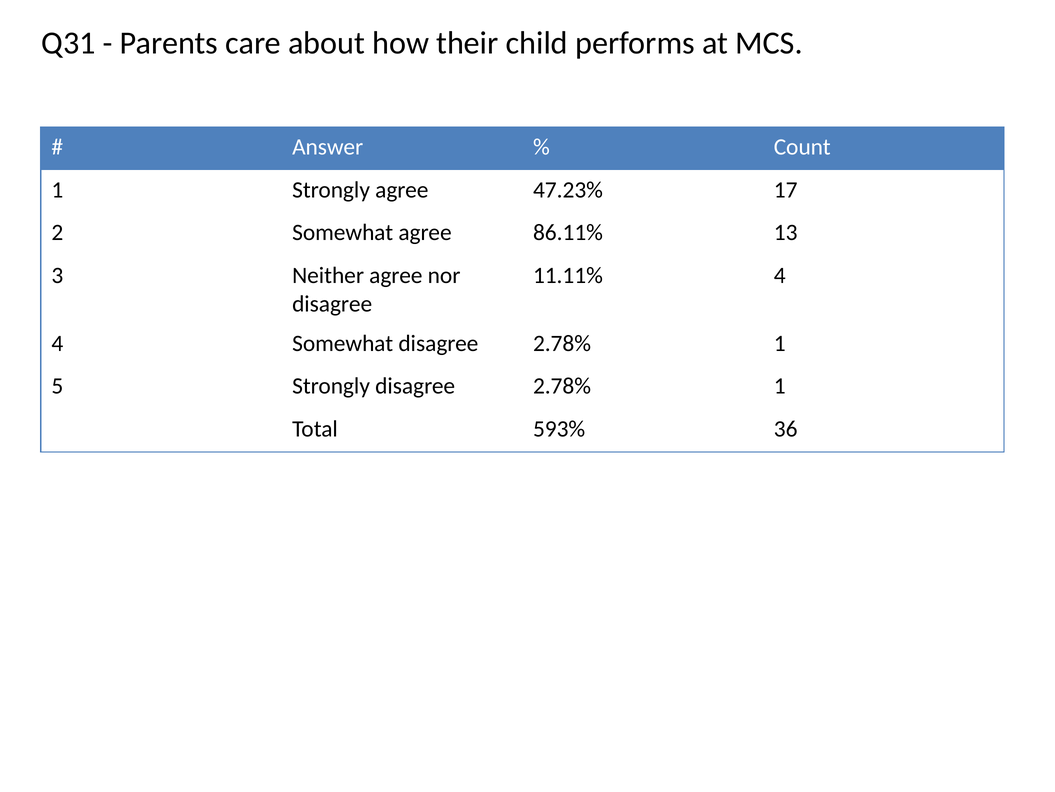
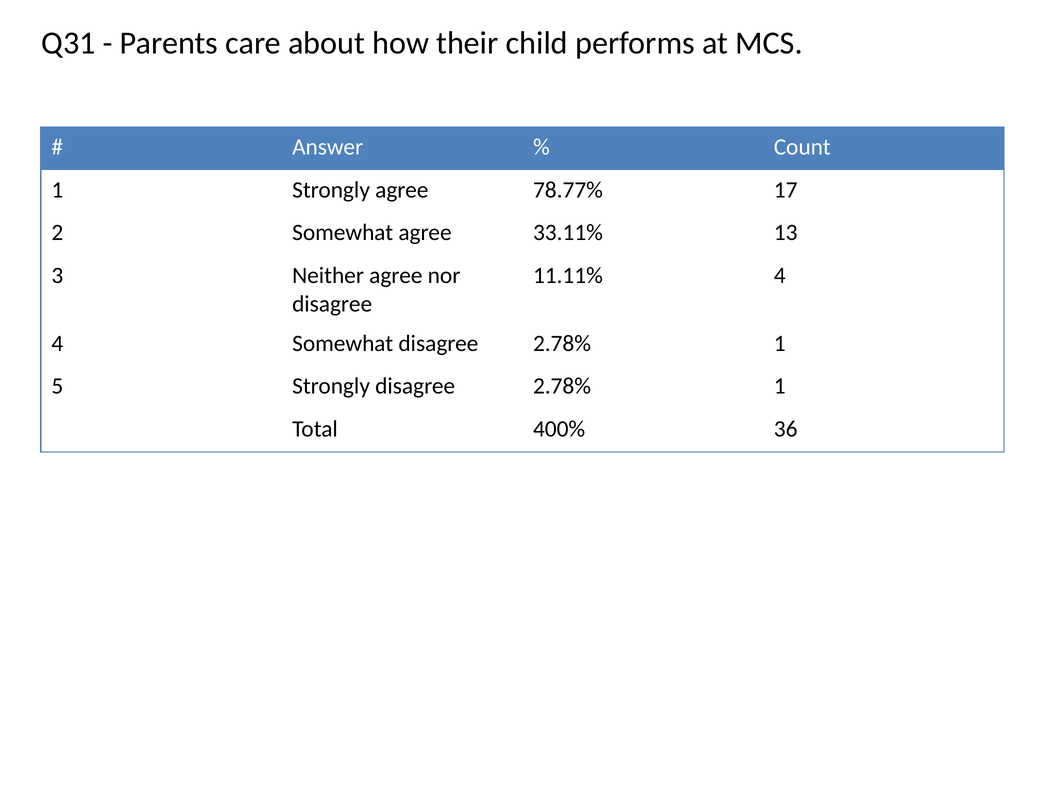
47.23%: 47.23% -> 78.77% (568, 190)
86.11%: 86.11% -> 33.11% (568, 232)
593%: 593% -> 400% (559, 429)
